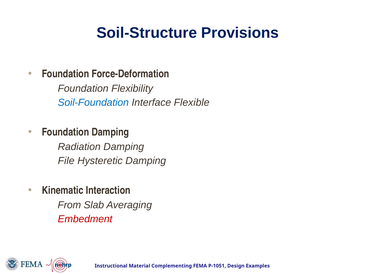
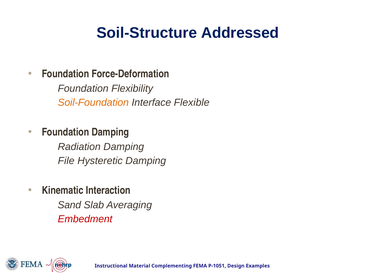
Provisions: Provisions -> Addressed (240, 33)
Soil-Foundation colour: blue -> orange (93, 103)
From: From -> Sand (69, 205)
